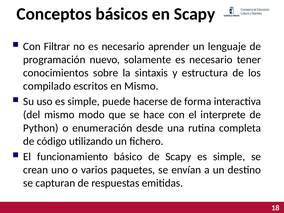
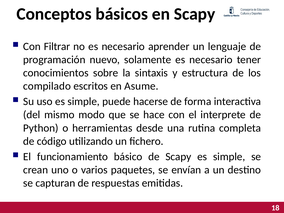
en Mismo: Mismo -> Asume (141, 86)
enumeración: enumeración -> herramientas (102, 128)
